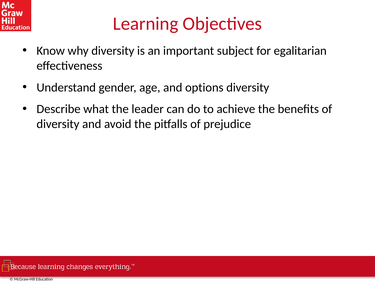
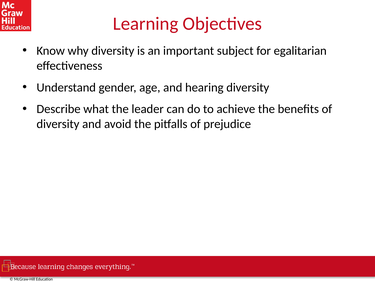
options: options -> hearing (204, 88)
